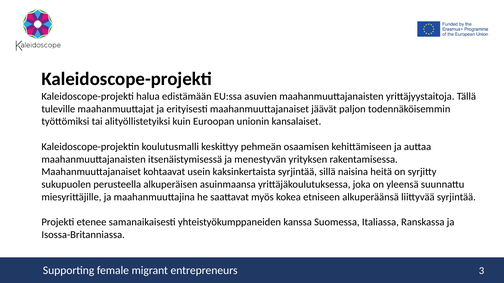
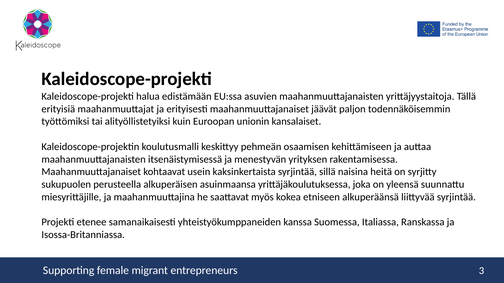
tuleville: tuleville -> erityisiä (58, 109)
